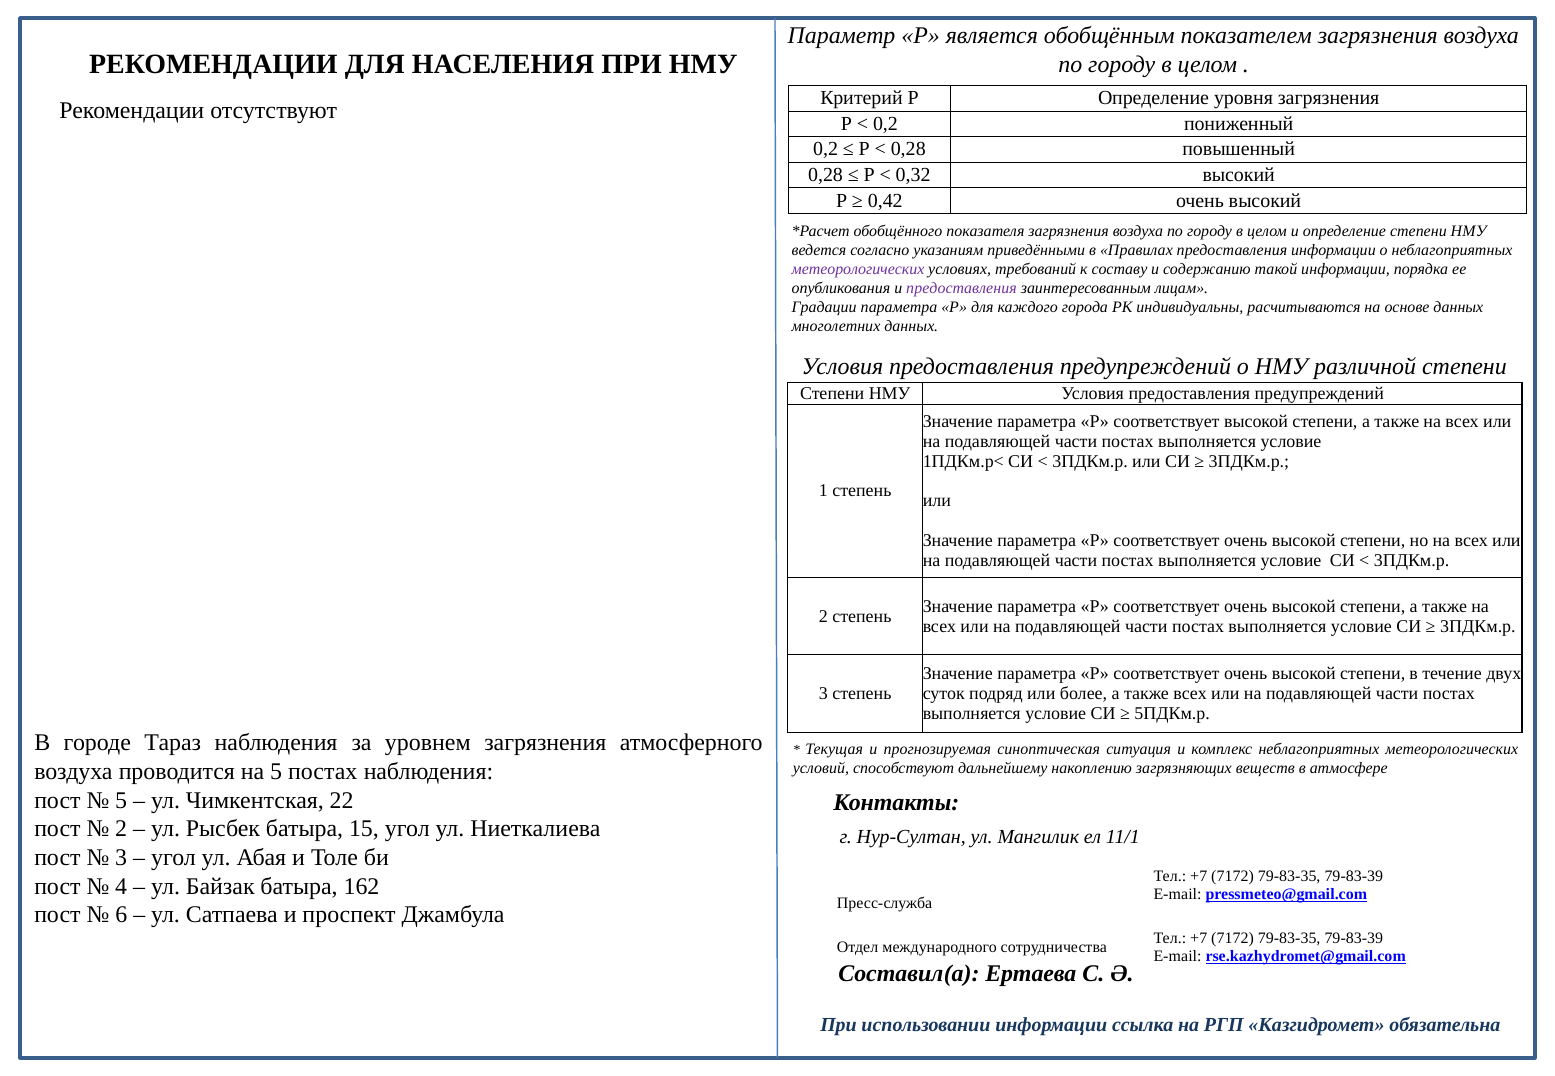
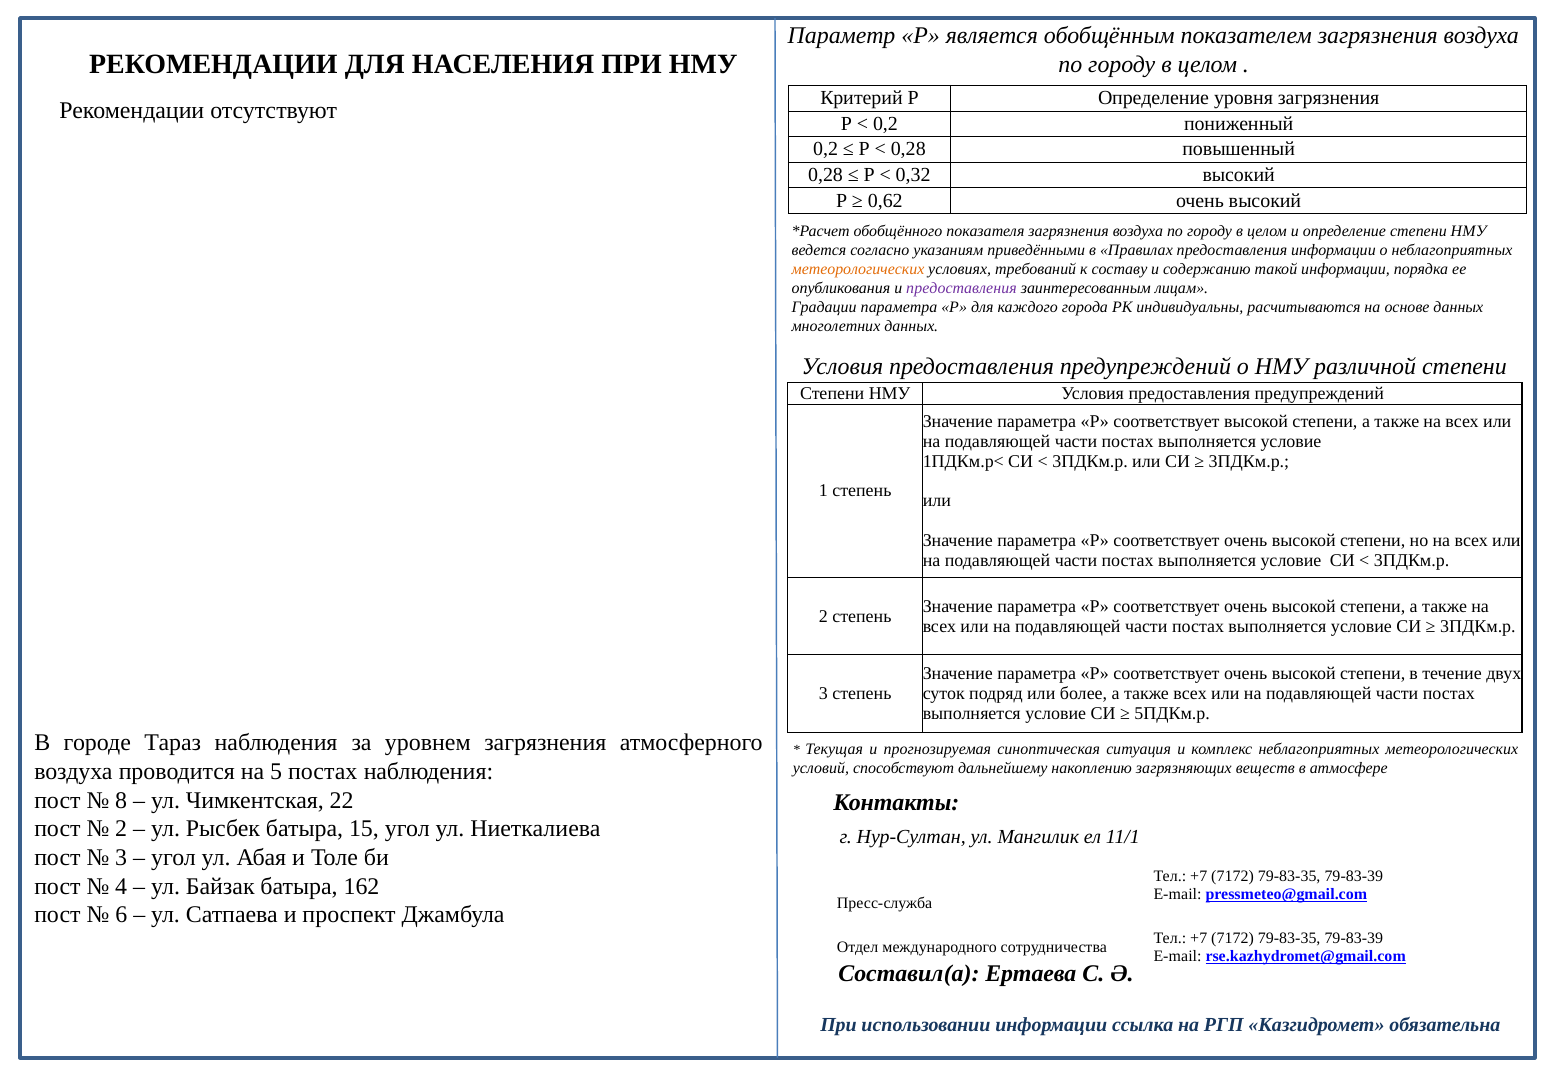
0,42: 0,42 -> 0,62 (885, 201)
метеорологических colour: purple -> orange (858, 269)
5: 5 -> 8 (121, 801)
